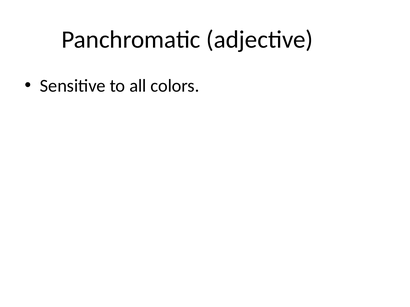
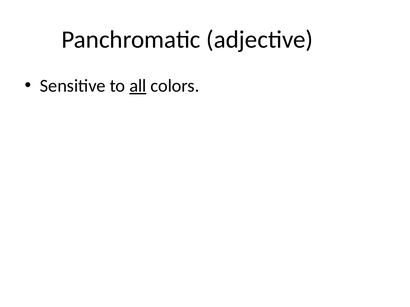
all underline: none -> present (138, 86)
